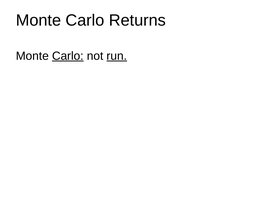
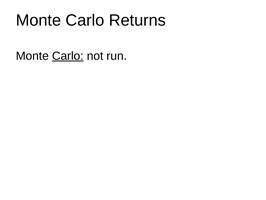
run underline: present -> none (117, 56)
